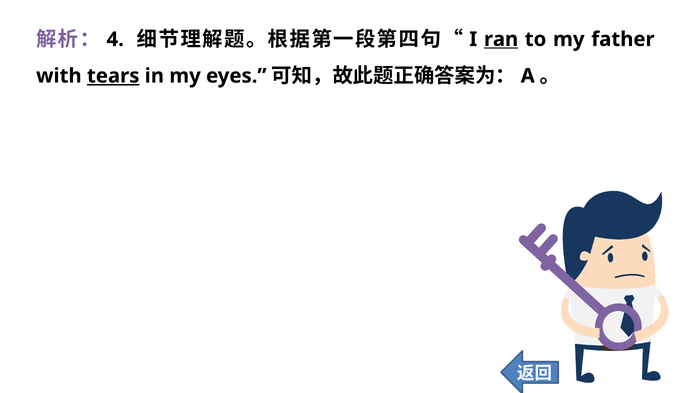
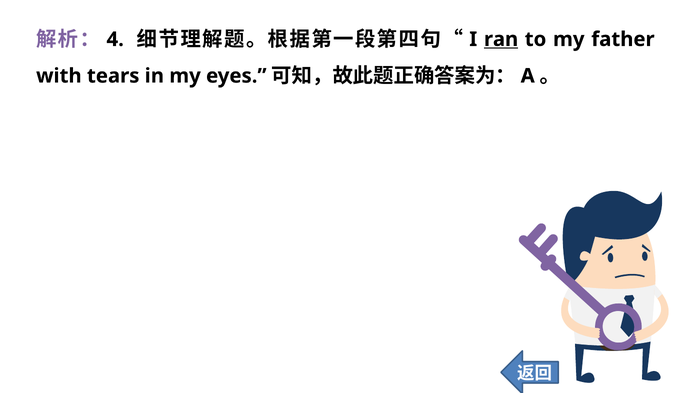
tears underline: present -> none (113, 76)
